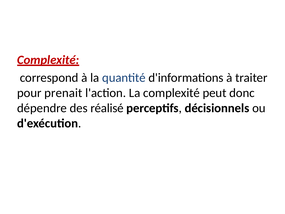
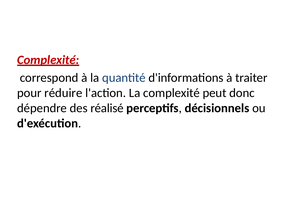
prenait: prenait -> réduire (63, 93)
